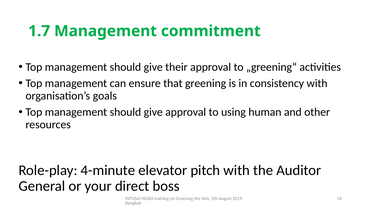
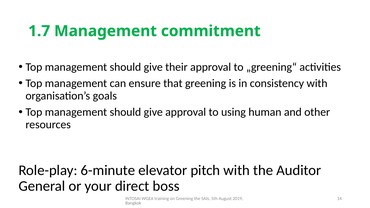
4-minute: 4-minute -> 6-minute (108, 170)
